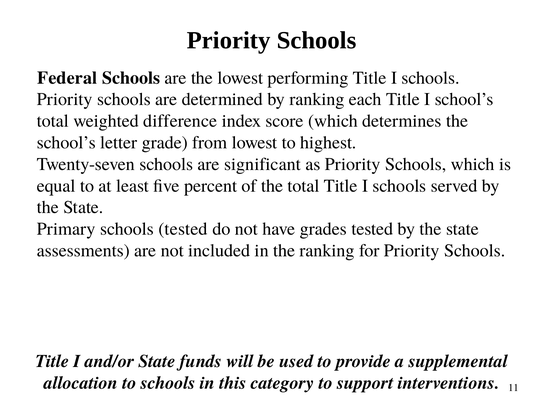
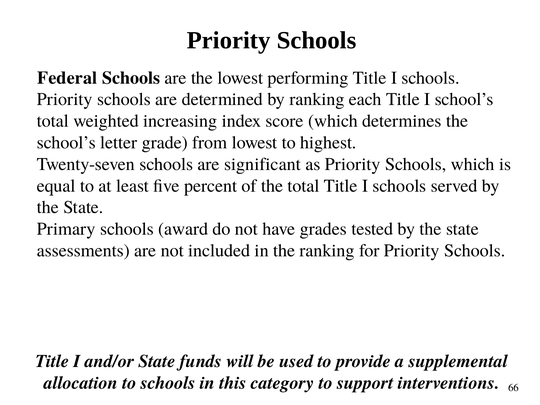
difference: difference -> increasing (180, 121)
schools tested: tested -> award (183, 229)
11: 11 -> 66 (513, 388)
